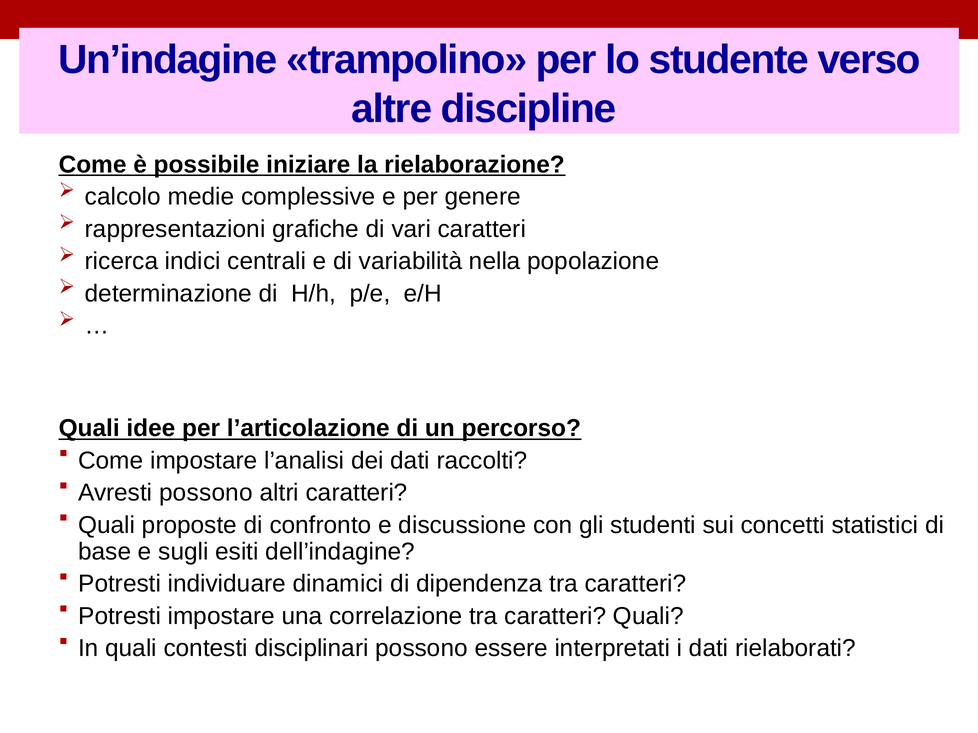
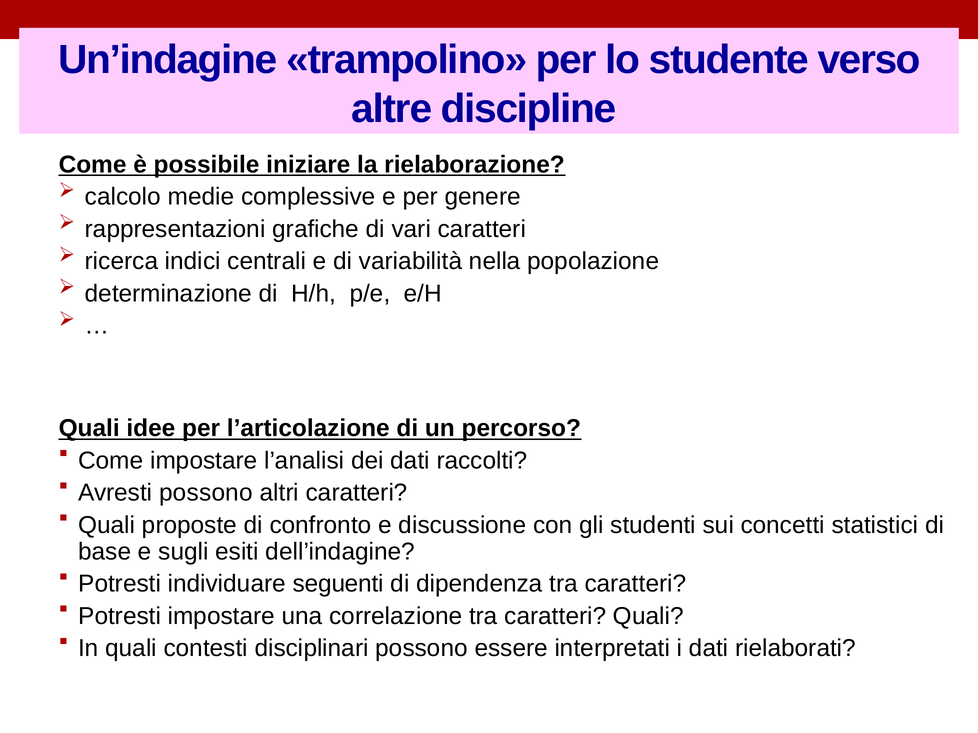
dinamici: dinamici -> seguenti (338, 584)
